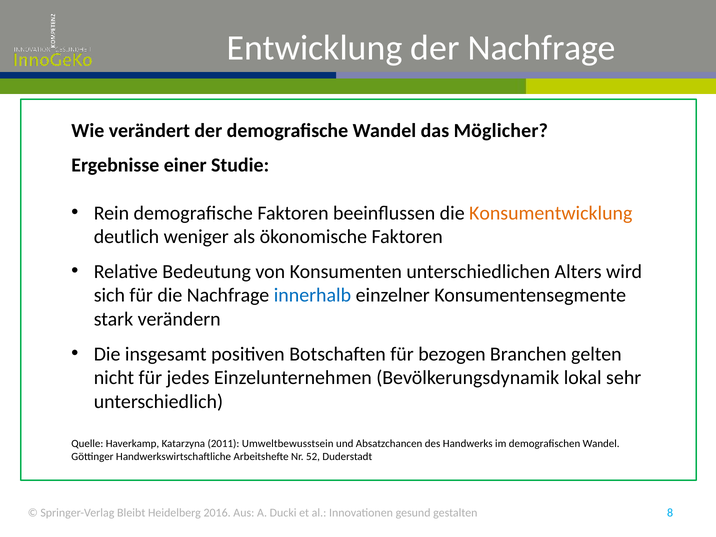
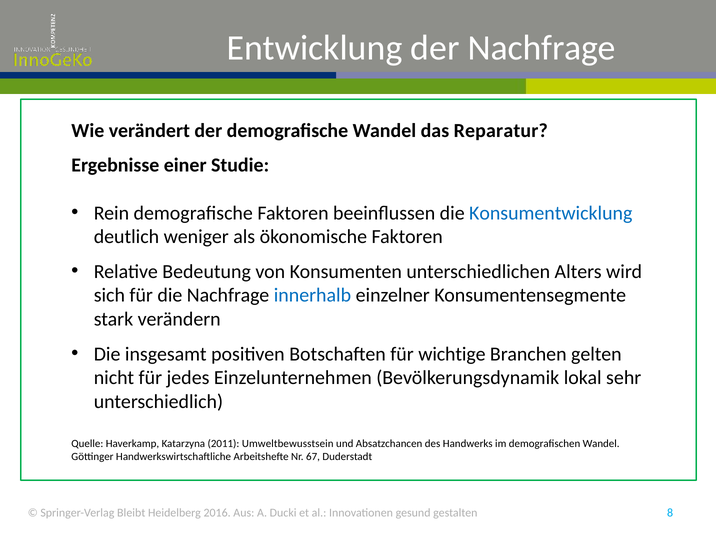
Möglicher: Möglicher -> Reparatur (501, 131)
Konsumentwicklung colour: orange -> blue (551, 213)
bezogen: bezogen -> wichtige (452, 354)
52: 52 -> 67 (313, 457)
